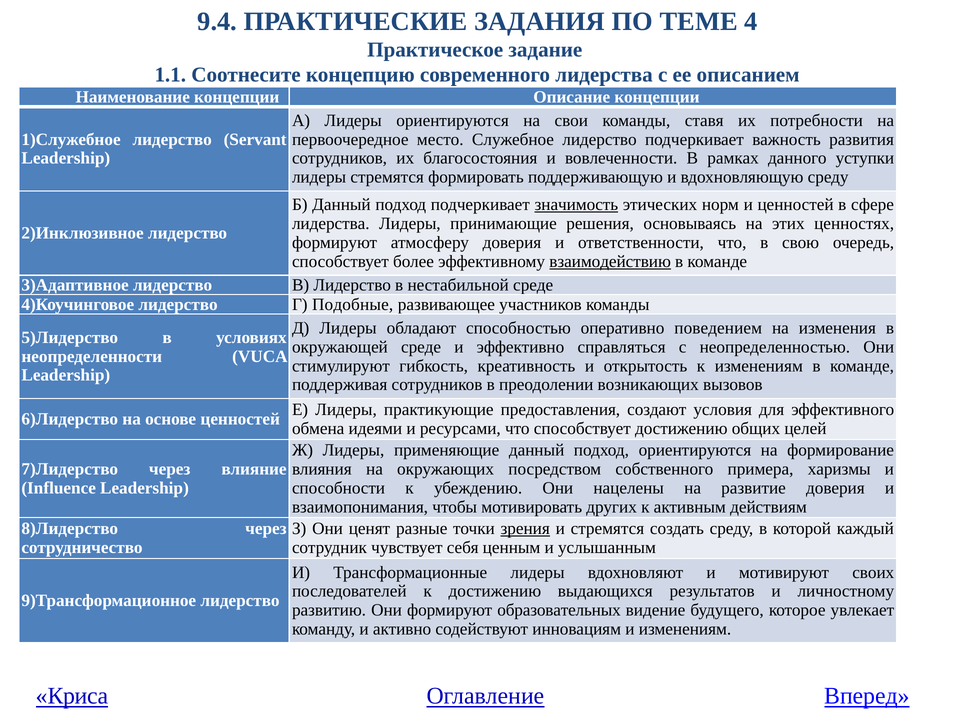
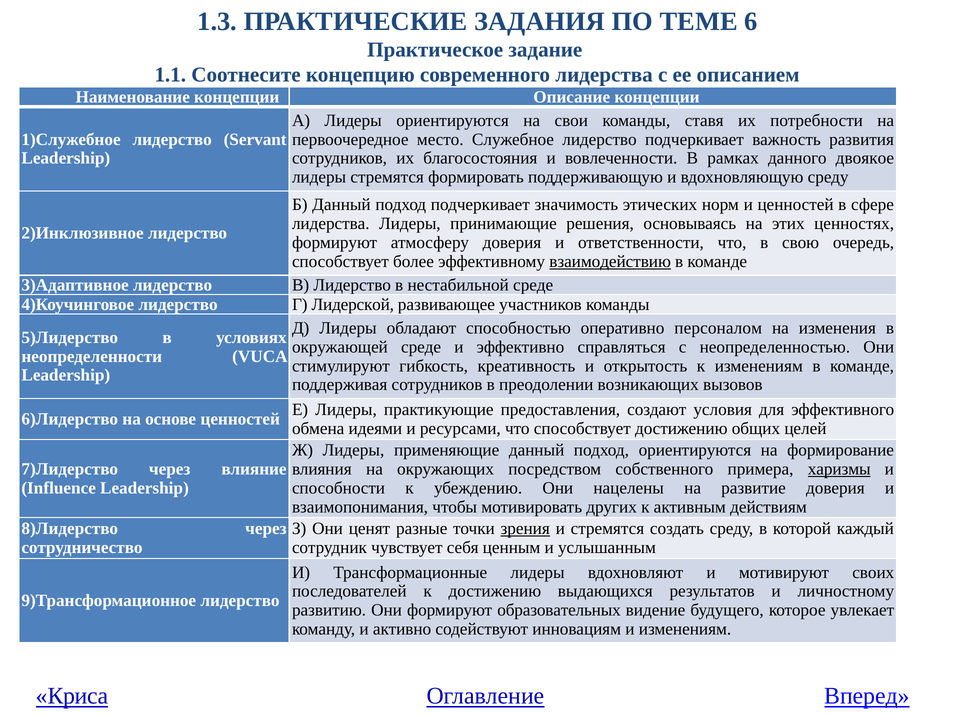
9.4: 9.4 -> 1.3 (217, 21)
4: 4 -> 6 (751, 21)
уступки: уступки -> двоякое (865, 158)
значимость underline: present -> none (576, 205)
Подобные: Подобные -> Лидерской (353, 305)
поведением: поведением -> персоналом (718, 328)
харизмы underline: none -> present (839, 470)
